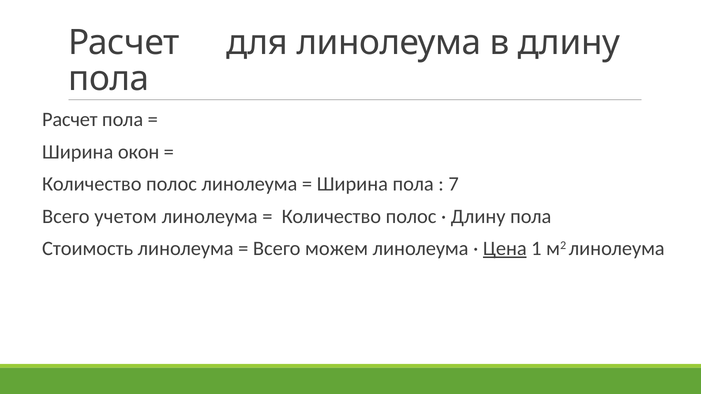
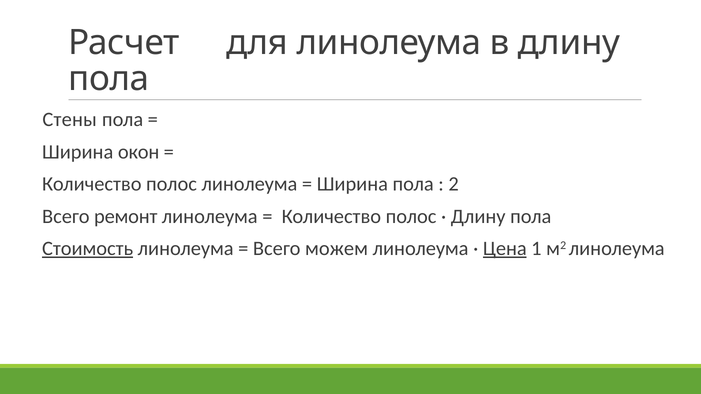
Расчет: Расчет -> Стены (70, 120)
7: 7 -> 2 (454, 184)
учетом: учетом -> ремонт (126, 216)
Стоимость underline: none -> present (88, 249)
